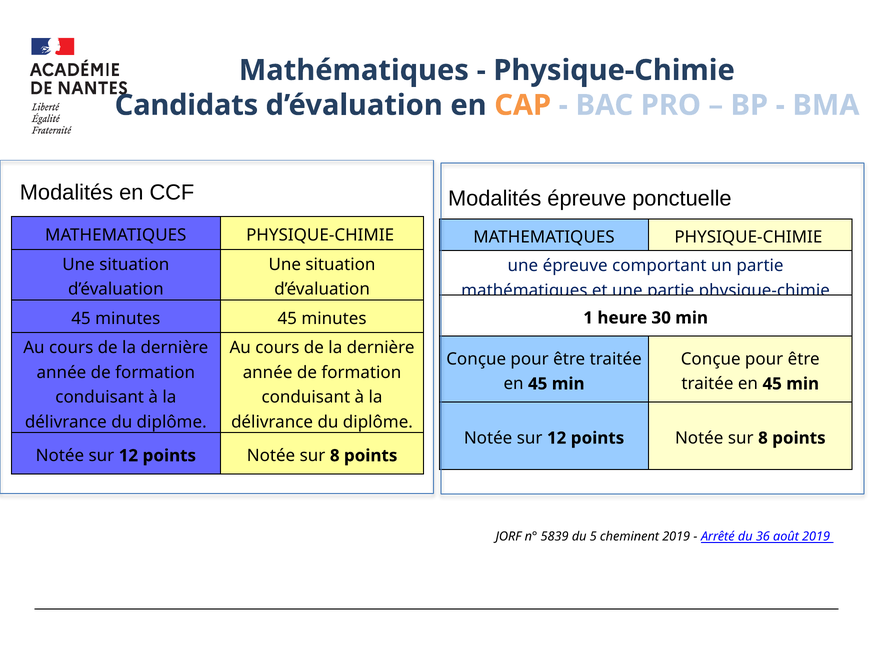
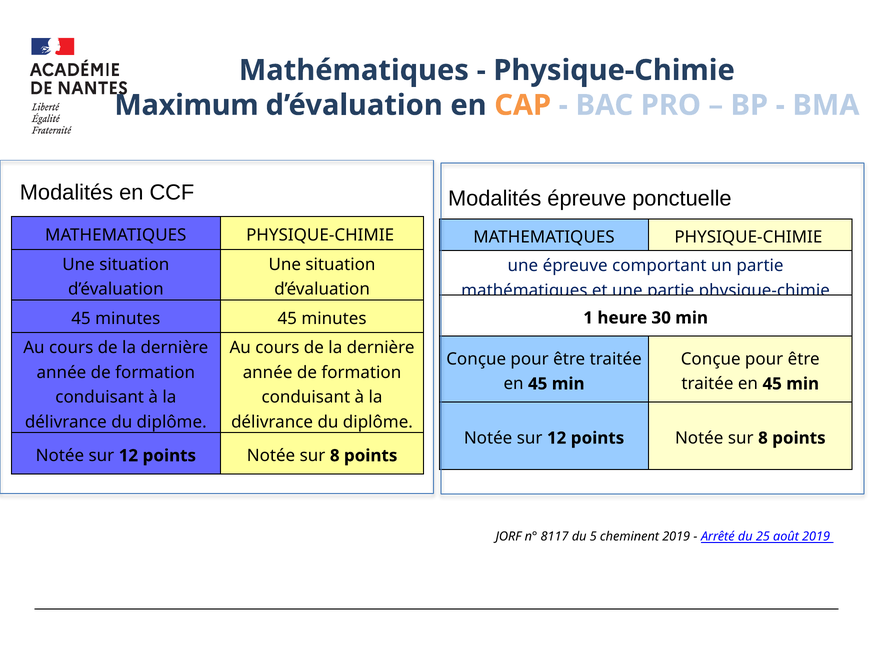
Candidats: Candidats -> Maximum (186, 105)
5839: 5839 -> 8117 (555, 536)
36: 36 -> 25 (763, 536)
